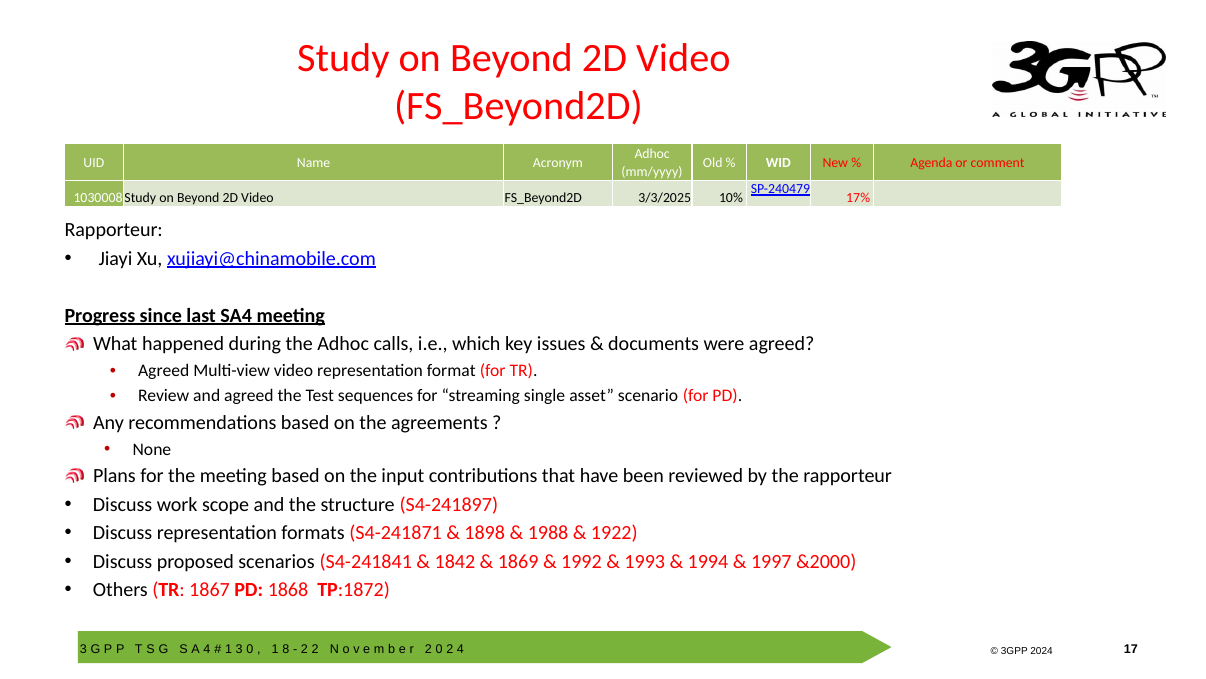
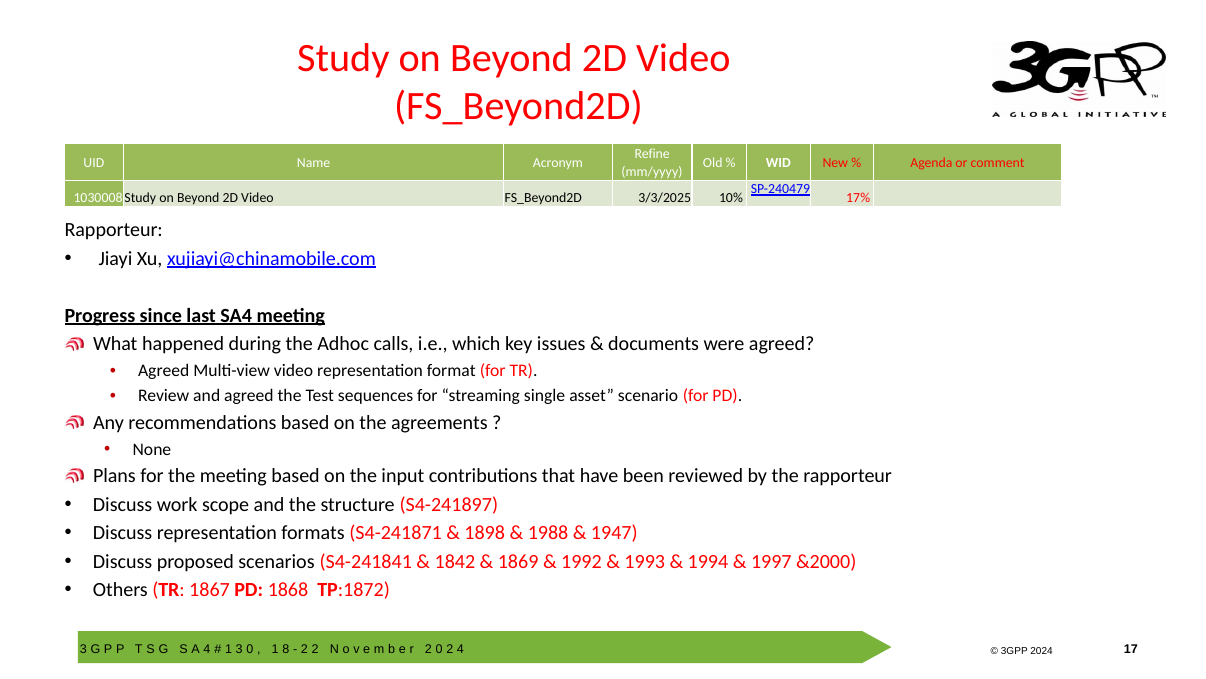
Adhoc: Adhoc -> Refine (652, 154)
1922: 1922 -> 1947 (614, 533)
